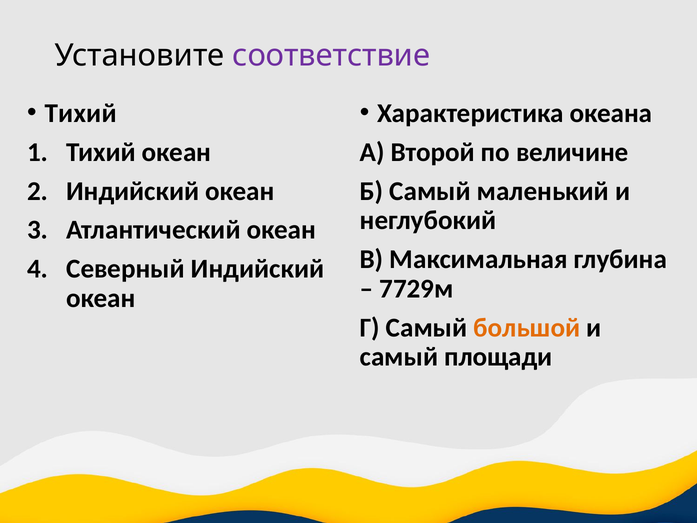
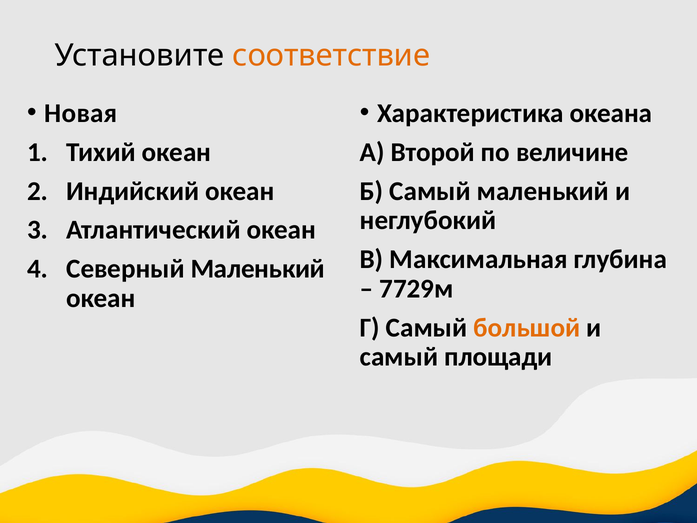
соответствие colour: purple -> orange (331, 55)
Тихий: Тихий -> Новая (81, 113)
Северный Индийский: Индийский -> Маленький (258, 269)
